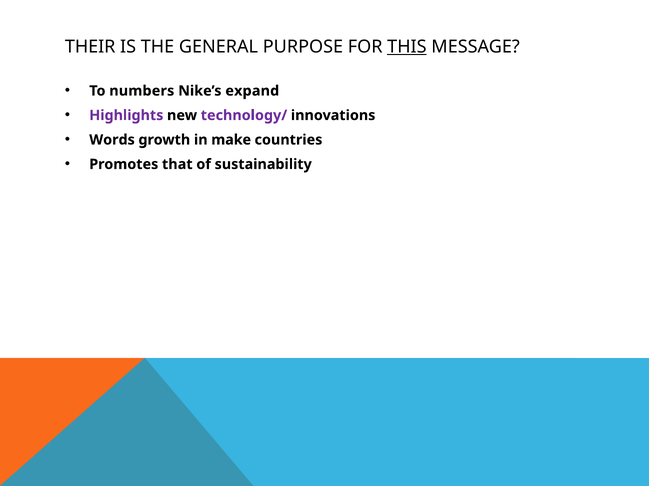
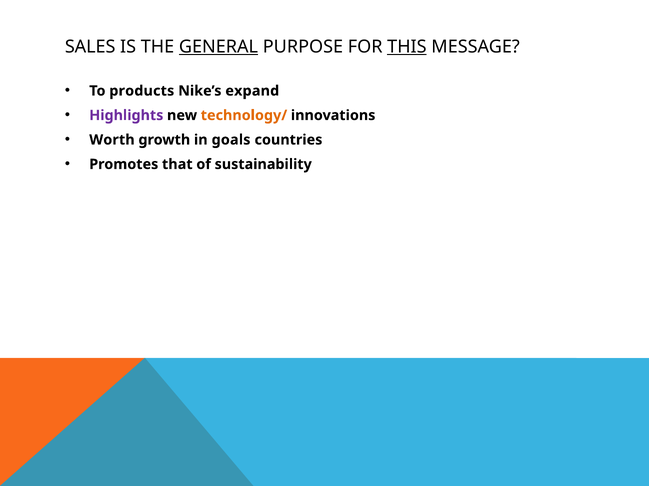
THEIR: THEIR -> SALES (90, 47)
GENERAL underline: none -> present (218, 47)
numbers: numbers -> products (142, 91)
technology/ colour: purple -> orange (244, 116)
Words: Words -> Worth (112, 140)
make: make -> goals (231, 140)
